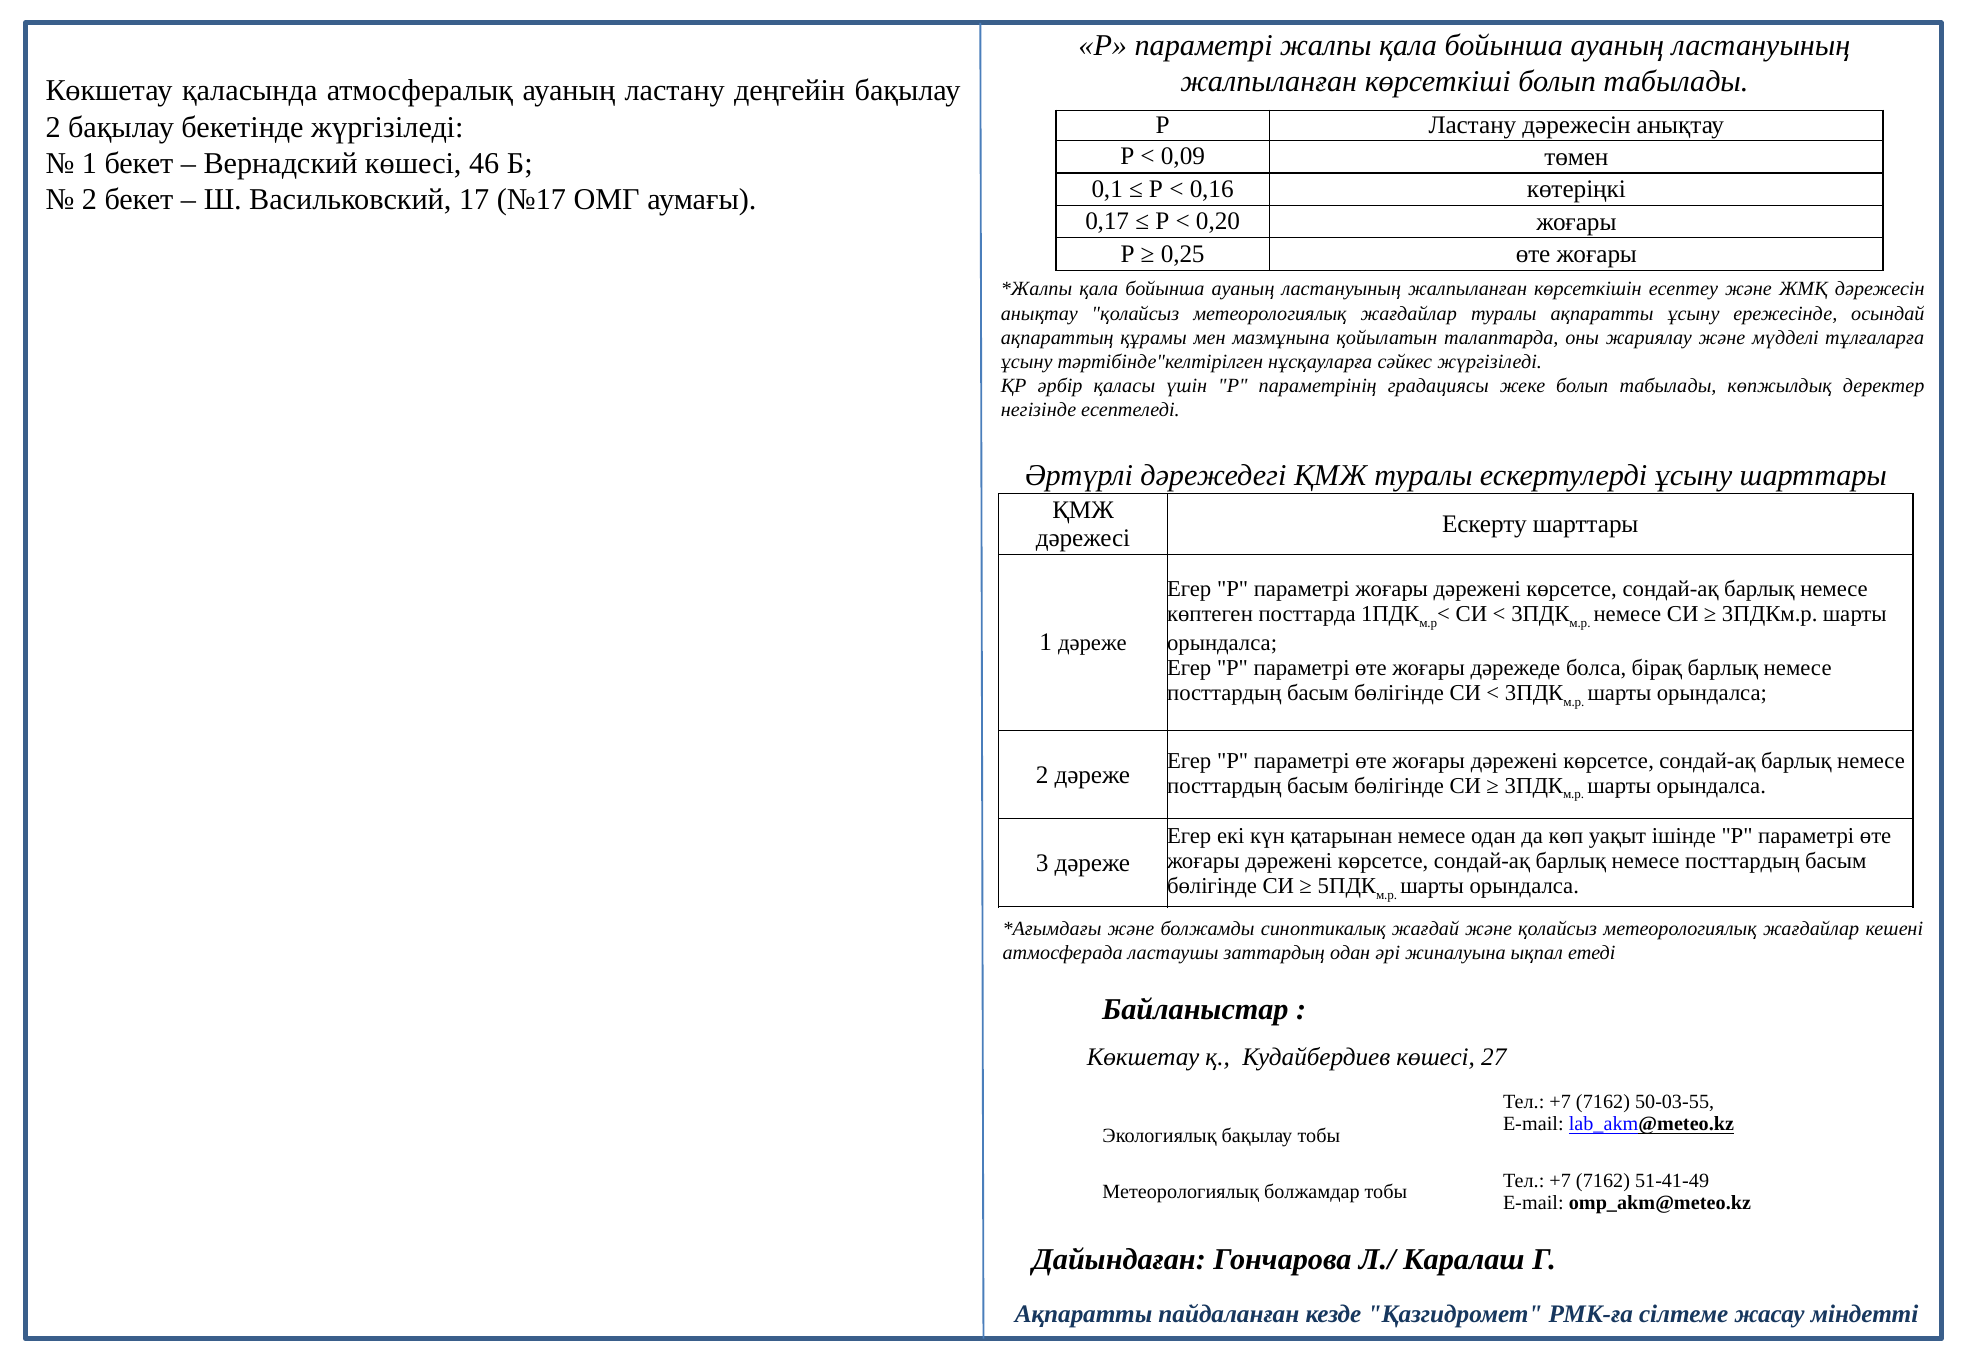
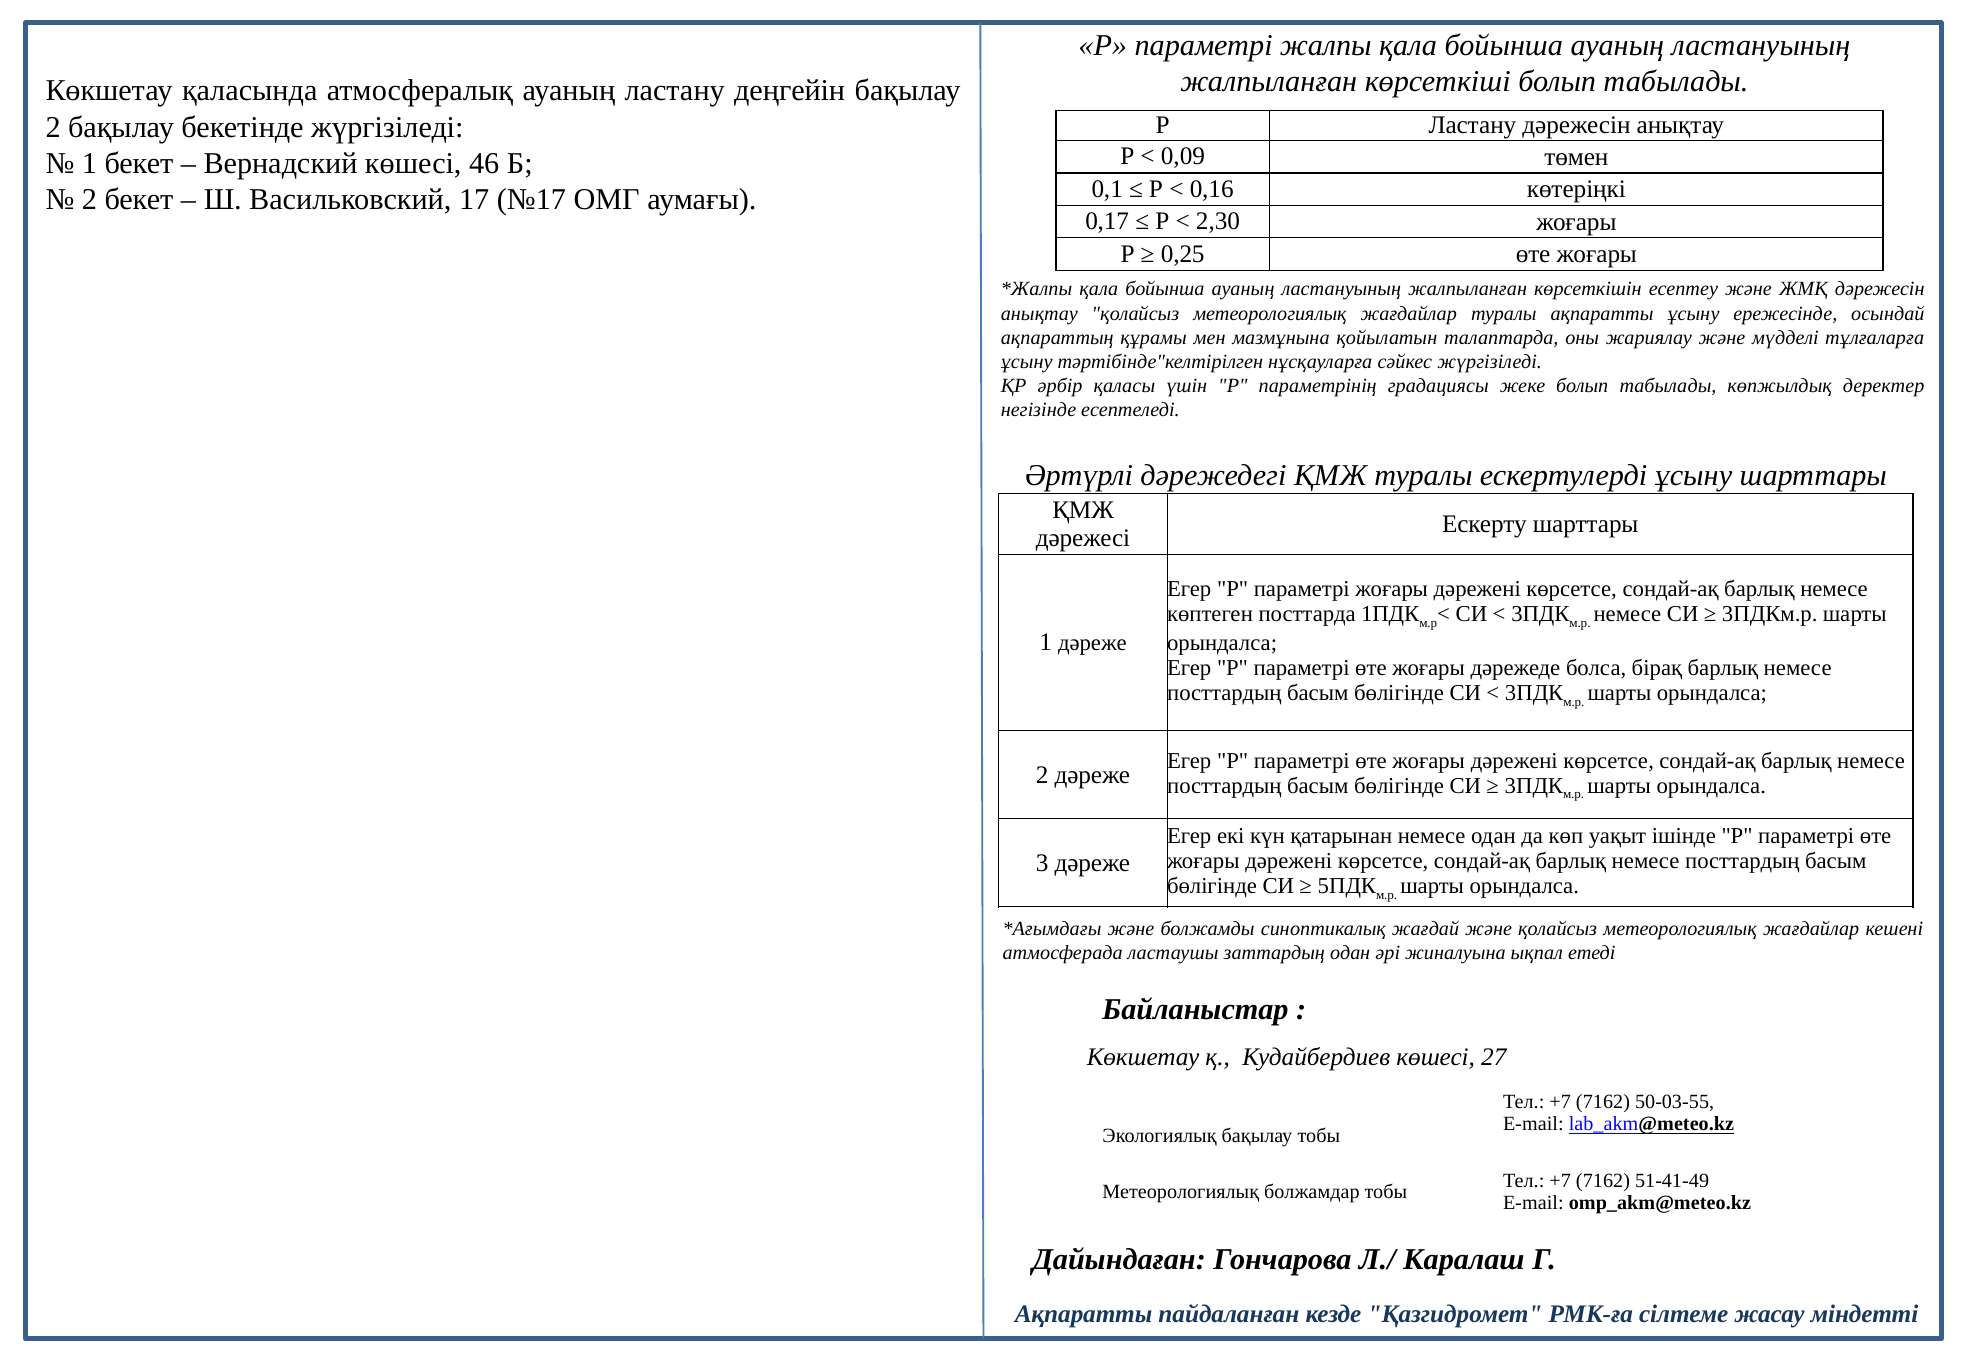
0,20: 0,20 -> 2,30 (1218, 221)
